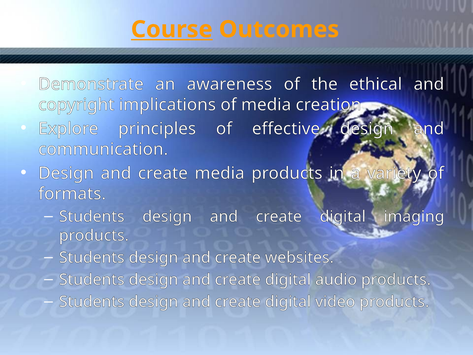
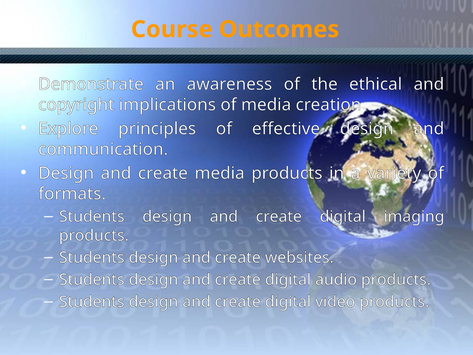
Course underline: present -> none (172, 29)
